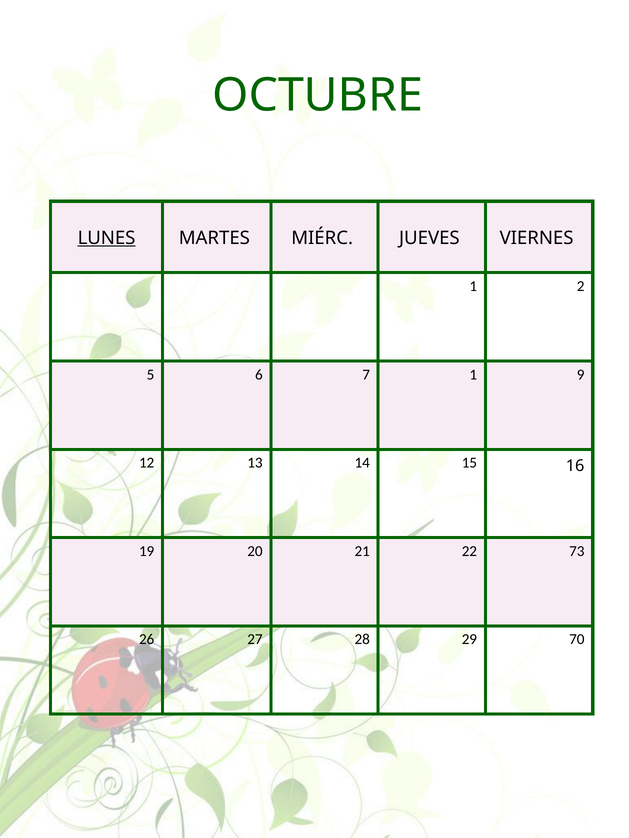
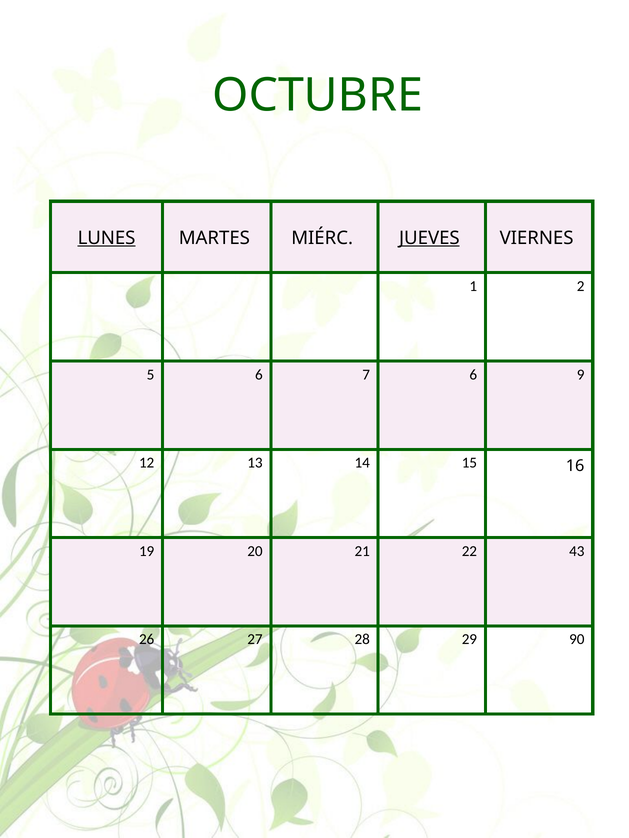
JUEVES underline: none -> present (429, 238)
7 1: 1 -> 6 (473, 375)
73: 73 -> 43 (577, 552)
70: 70 -> 90 (577, 640)
